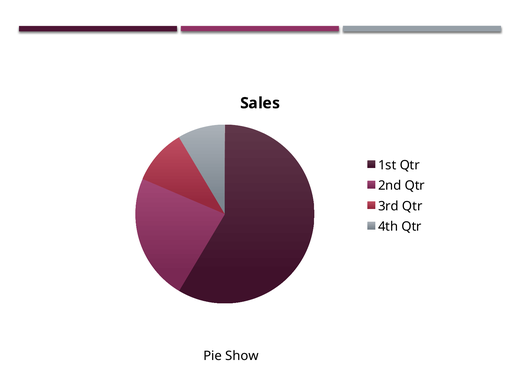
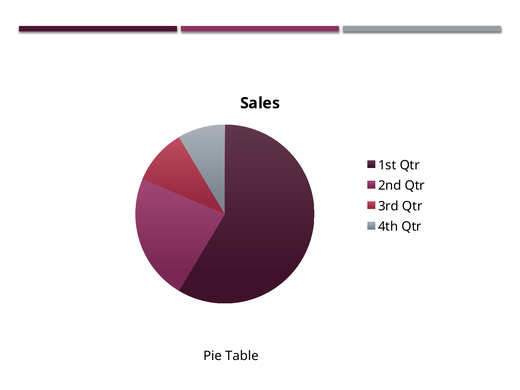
Show: Show -> Table (242, 356)
